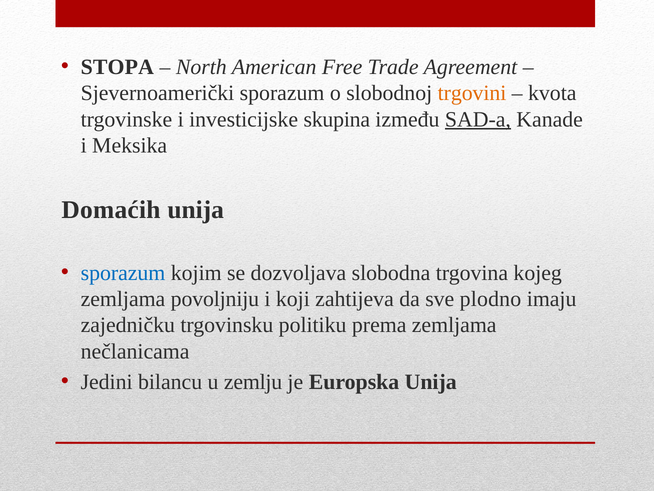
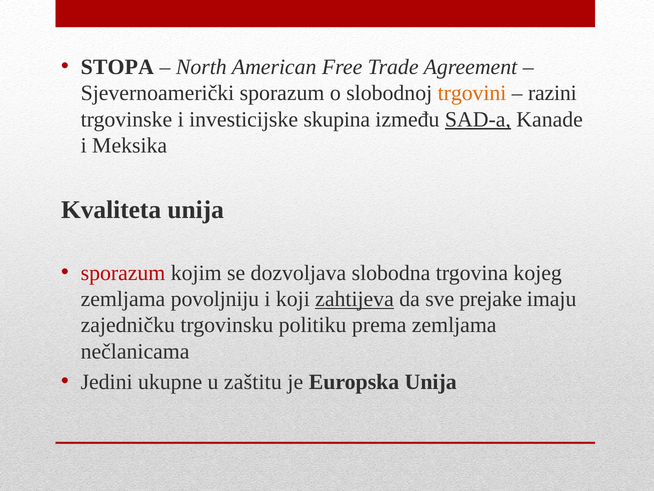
kvota: kvota -> razini (552, 93)
Domaćih: Domaćih -> Kvaliteta (111, 210)
sporazum colour: blue -> red (123, 273)
zahtijeva underline: none -> present (355, 299)
plodno: plodno -> prejake (491, 299)
bilancu: bilancu -> ukupne (170, 382)
zemlju: zemlju -> zaštitu (253, 382)
